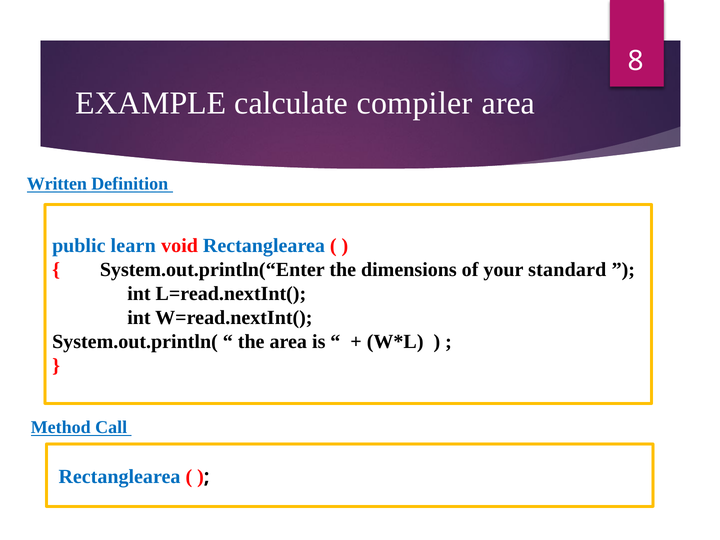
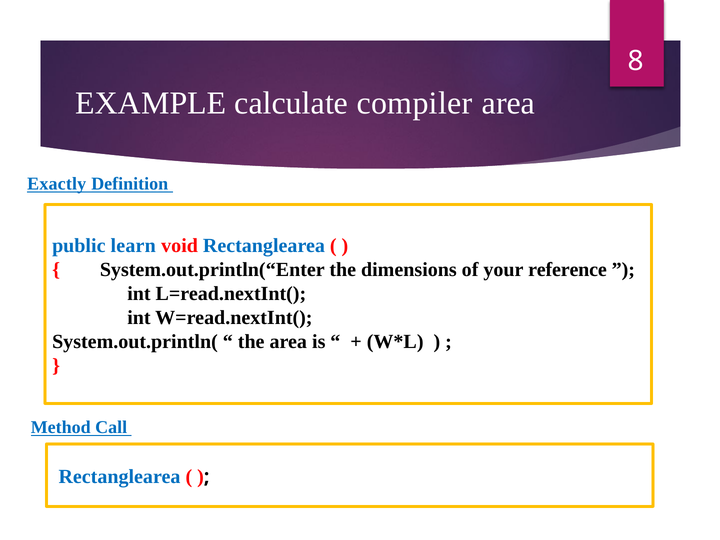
Written: Written -> Exactly (57, 184)
standard: standard -> reference (567, 269)
